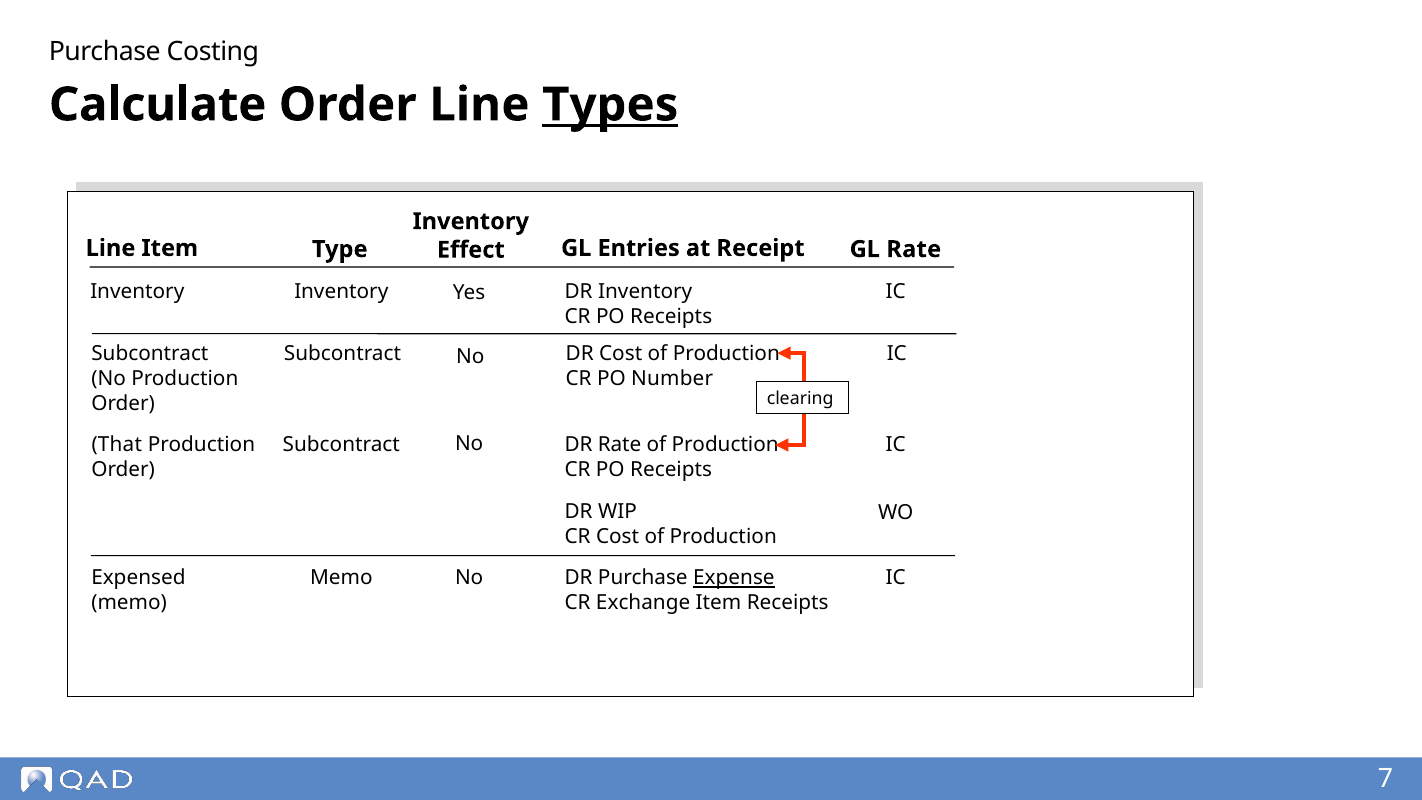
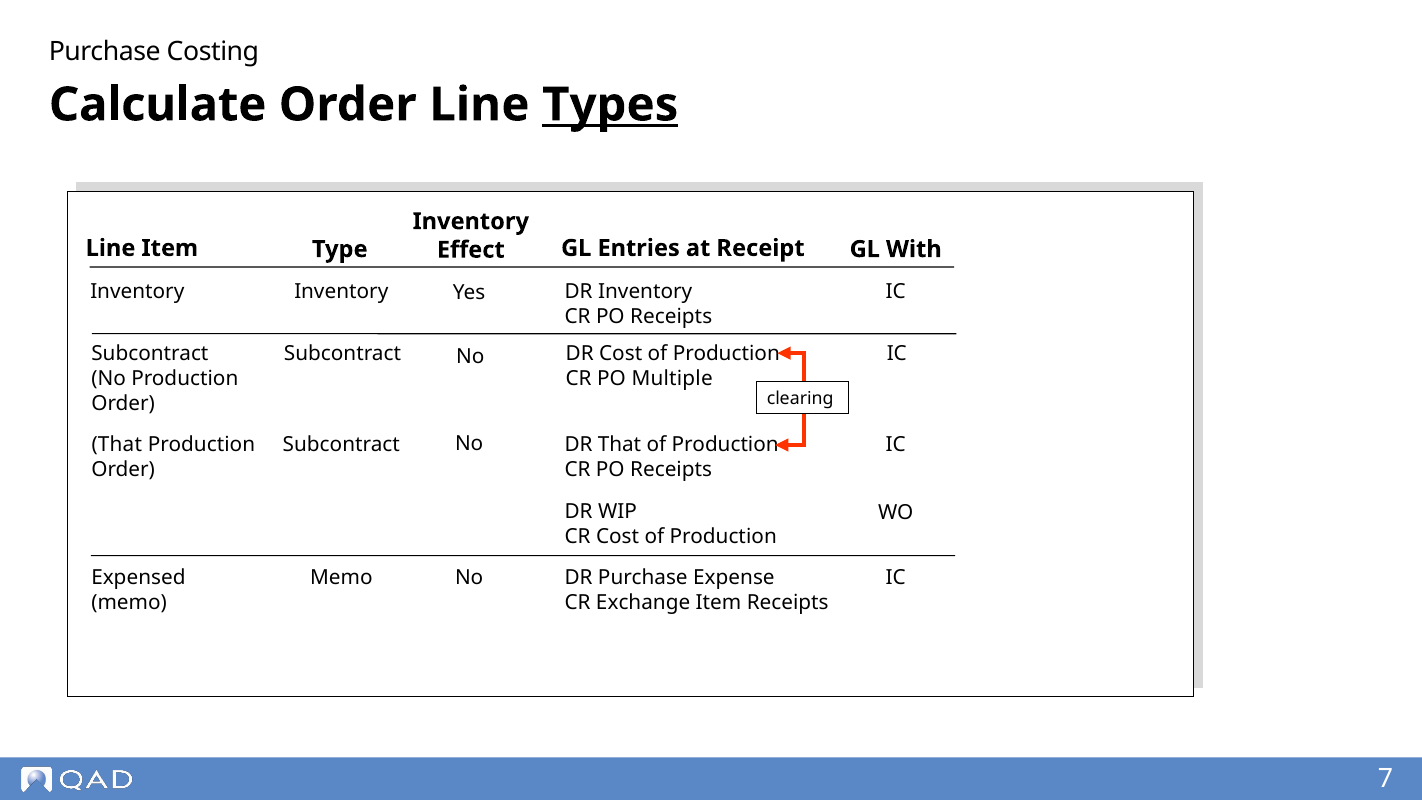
GL Rate: Rate -> With (914, 249)
Number: Number -> Multiple (672, 379)
DR Rate: Rate -> That (620, 445)
Expense underline: present -> none (734, 578)
